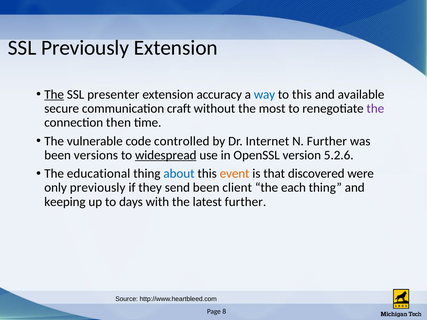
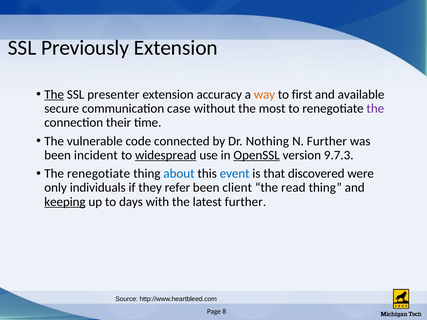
way colour: blue -> orange (264, 94)
to this: this -> first (302, 94)
craft: craft -> case (179, 109)
then: then -> their (119, 123)
controlled: controlled -> connected (182, 141)
Internet: Internet -> Nothing (267, 141)
versions: versions -> incident (96, 155)
OpenSSL underline: none -> present (257, 155)
5.2.6: 5.2.6 -> 9.7.3 (339, 155)
The educational: educational -> renegotiate (99, 174)
event colour: orange -> blue (235, 174)
only previously: previously -> individuals (98, 188)
send: send -> refer (177, 188)
each: each -> read (293, 188)
keeping underline: none -> present (65, 202)
